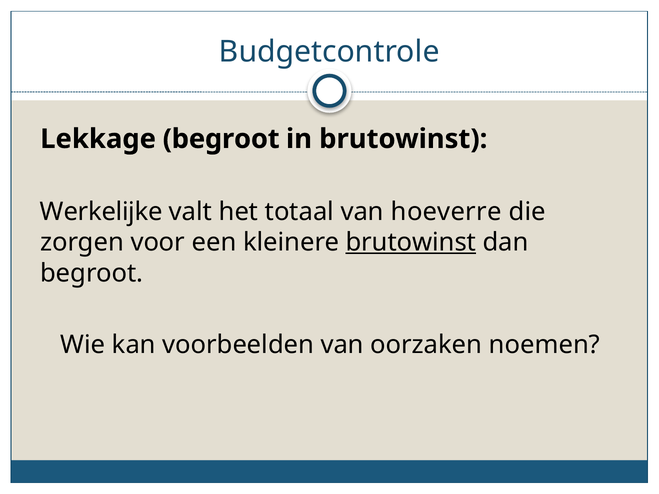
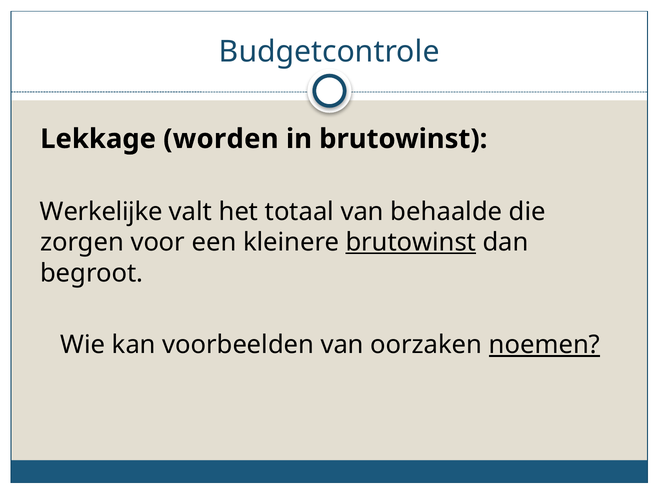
Lekkage begroot: begroot -> worden (221, 139)
hoeverre: hoeverre -> behaalde (446, 212)
noemen underline: none -> present (544, 345)
